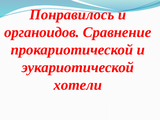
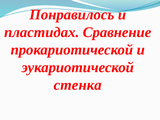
органоидов: органоидов -> пластидах (42, 32)
хотели: хотели -> стенка (78, 85)
